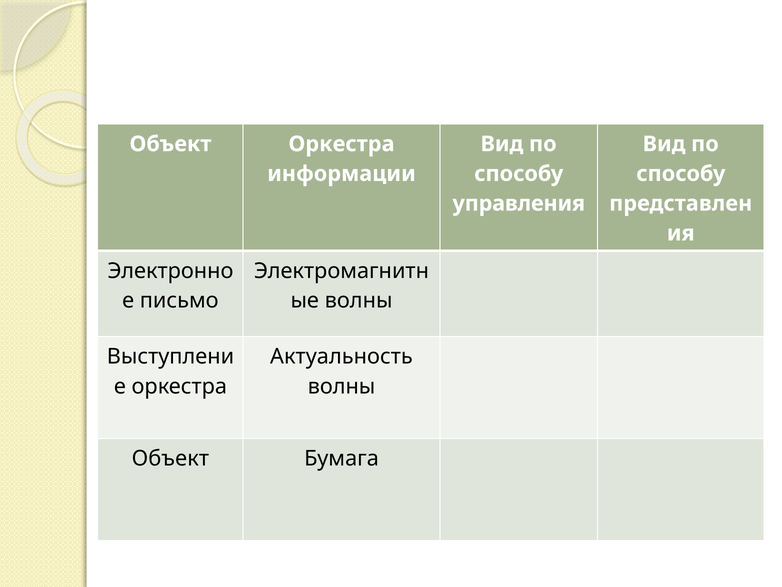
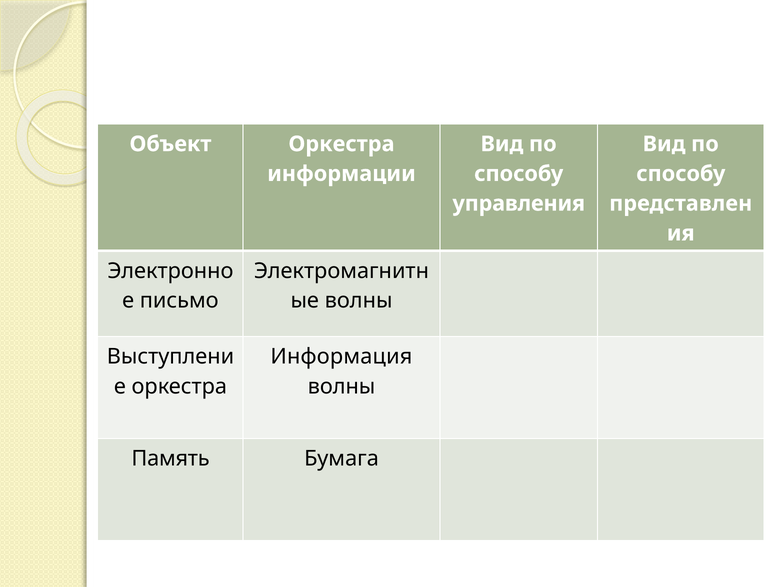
Актуальность: Актуальность -> Информация (341, 356)
Объект: Объект -> Память (171, 458)
